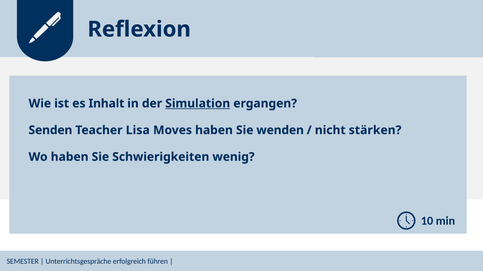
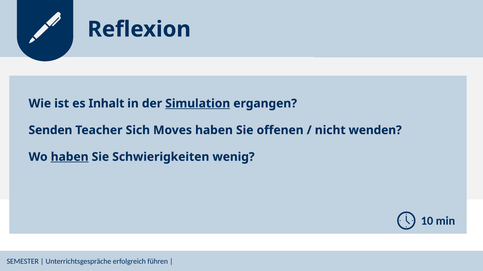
Lisa: Lisa -> Sich (138, 130)
wenden: wenden -> offenen (280, 130)
stärken: stärken -> wenden (375, 130)
haben underline: none -> present (70, 157)
